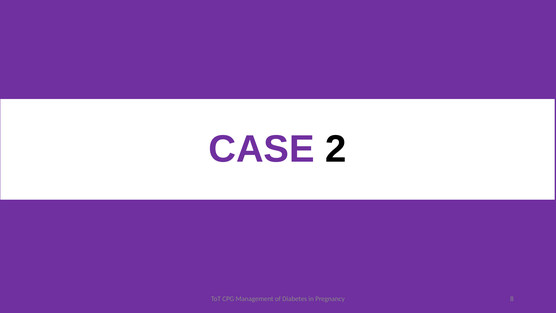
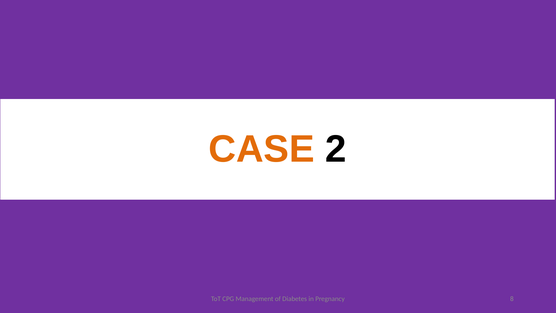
CASE colour: purple -> orange (261, 149)
